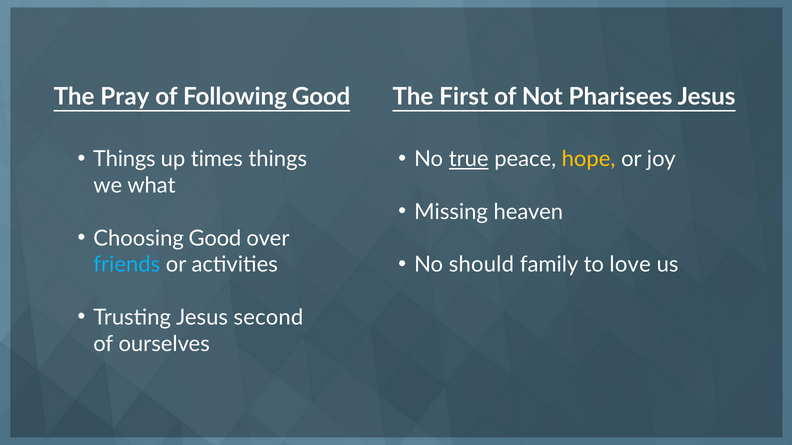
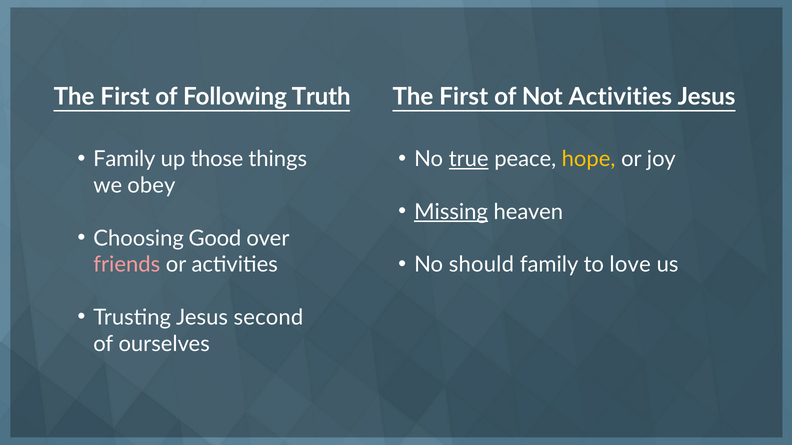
Pray: Pray -> First (125, 97)
Following Good: Good -> Truth (321, 97)
Not Pharisees: Pharisees -> Activities (620, 97)
Things: Things -> Family (124, 159)
times: times -> those (217, 159)
what: what -> obey (151, 186)
Missing underline: none -> present (451, 212)
friends colour: light blue -> pink (127, 265)
